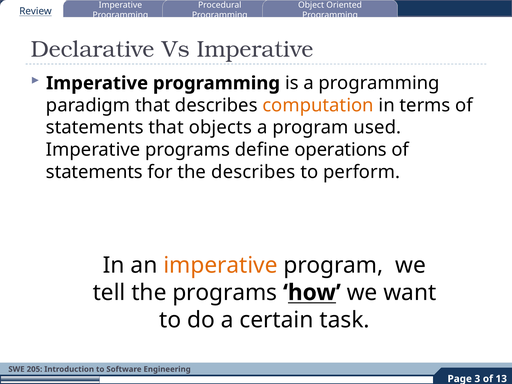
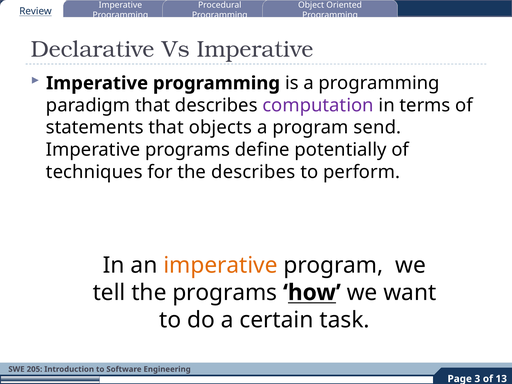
computation colour: orange -> purple (318, 105)
used: used -> send (377, 128)
operations: operations -> potentially (341, 150)
statements: statements -> techniques (94, 172)
